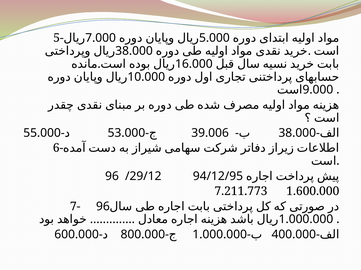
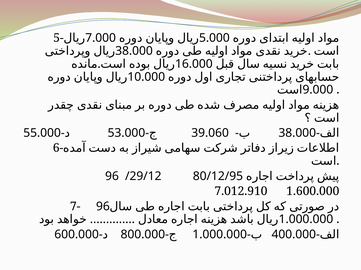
39.006: 39.006 -> 39.060 (210, 133)
94/12/95: 94/12/95 -> 80/12/95 (218, 177)
7.211.773: 7.211.773 -> 7.012.910 (241, 192)
